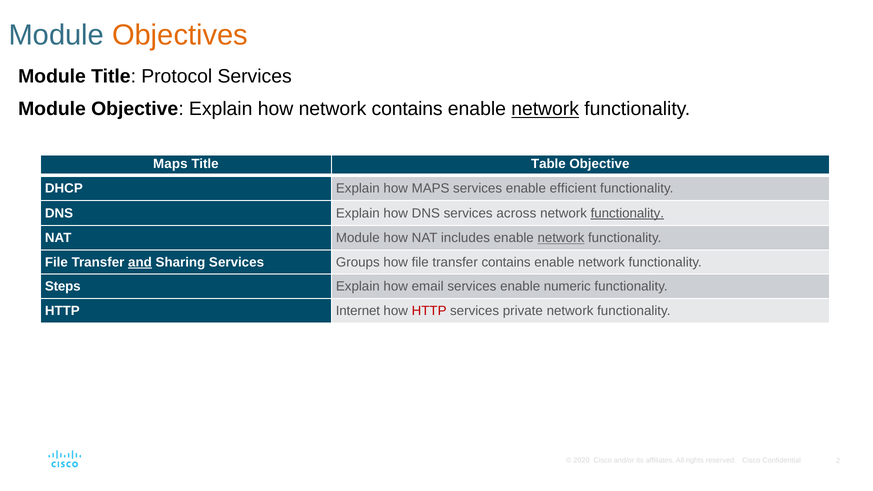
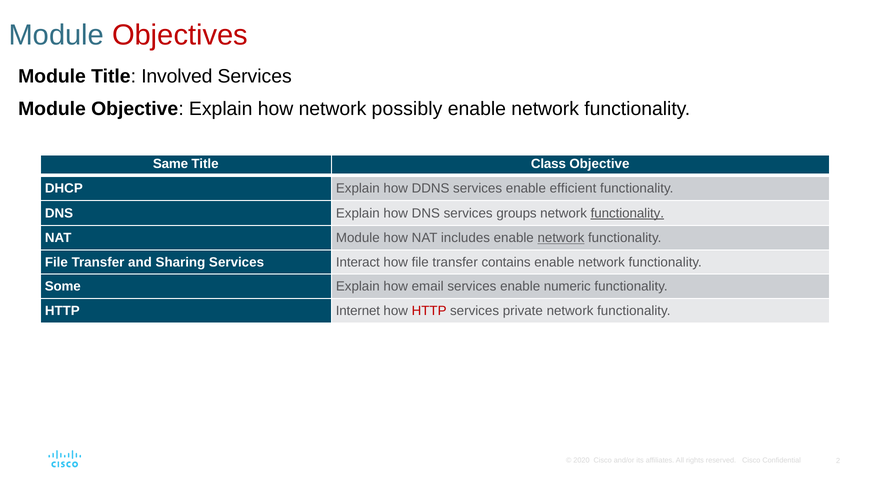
Objectives colour: orange -> red (180, 35)
Protocol: Protocol -> Involved (177, 76)
network contains: contains -> possibly (407, 109)
network underline: present -> none (545, 109)
Maps: Maps -> Same (170, 164)
Table: Table -> Class (548, 164)
how MAPS: MAPS -> DDNS (431, 188)
across: across -> groups (516, 213)
and underline: present -> none (140, 262)
Groups: Groups -> Interact (358, 262)
Steps: Steps -> Some (63, 287)
